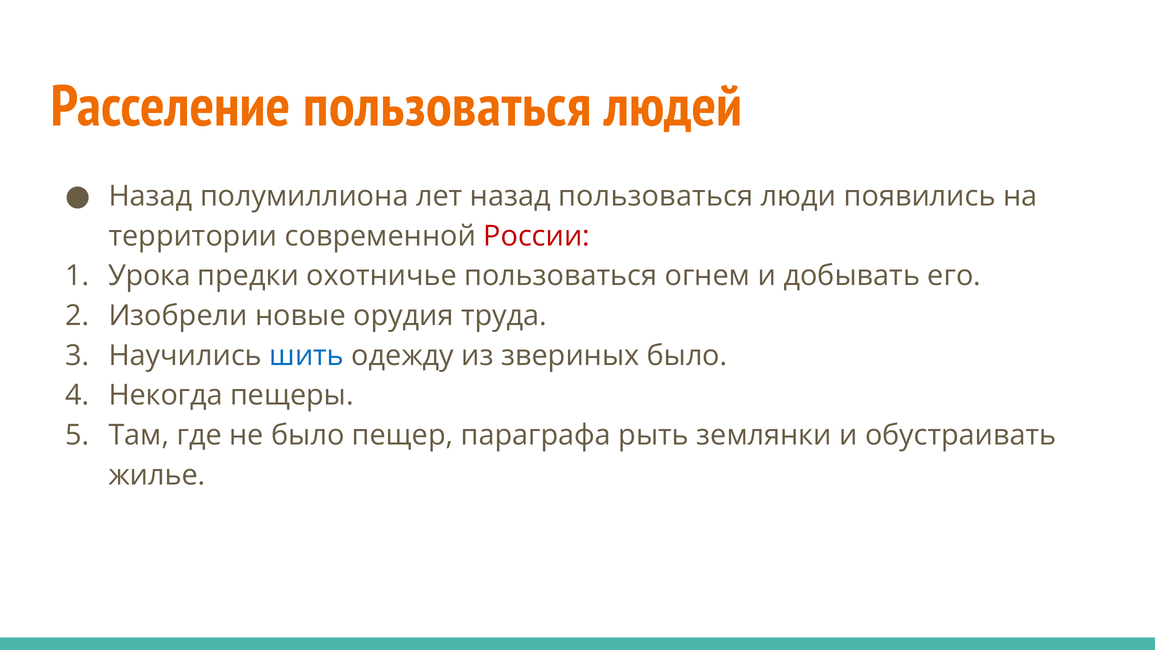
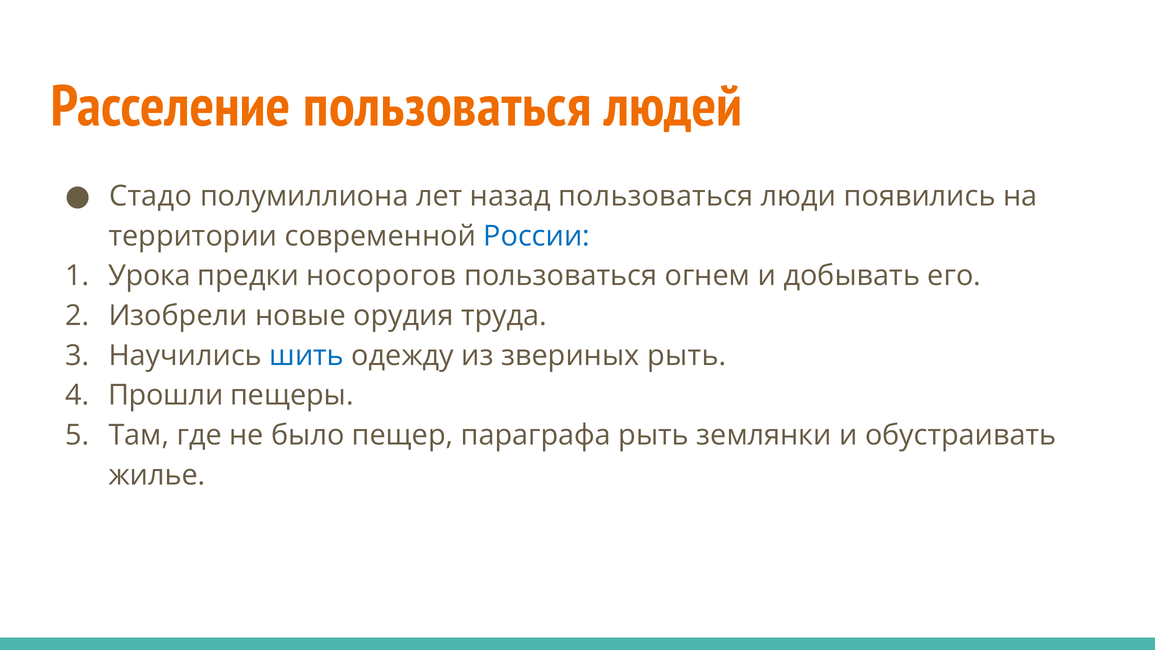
Назад: Назад -> Стадо (150, 196)
России colour: red -> blue (537, 236)
охотничье: охотничье -> носорогов (381, 276)
звериных было: было -> рыть (687, 355)
Некогда: Некогда -> Прошли (166, 395)
